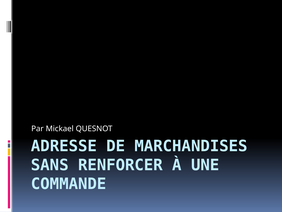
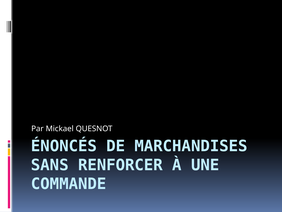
ADRESSE: ADRESSE -> ÉNONCÉS (64, 146)
